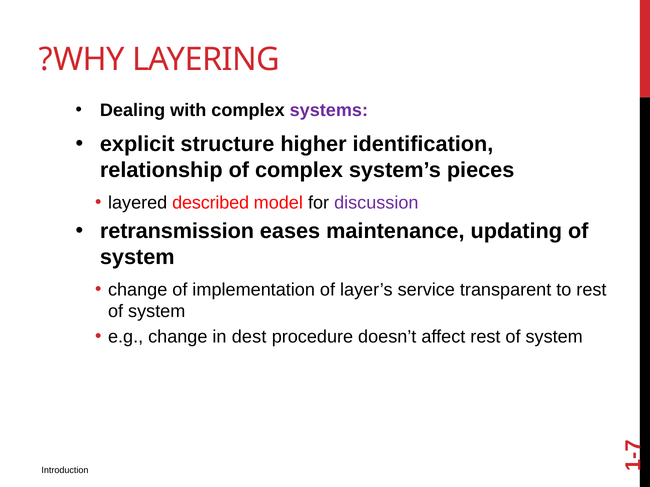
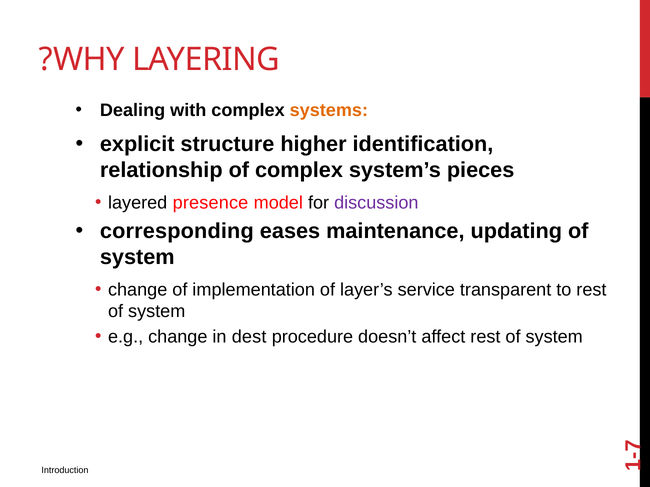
systems colour: purple -> orange (329, 111)
described: described -> presence (210, 203)
retransmission: retransmission -> corresponding (177, 232)
